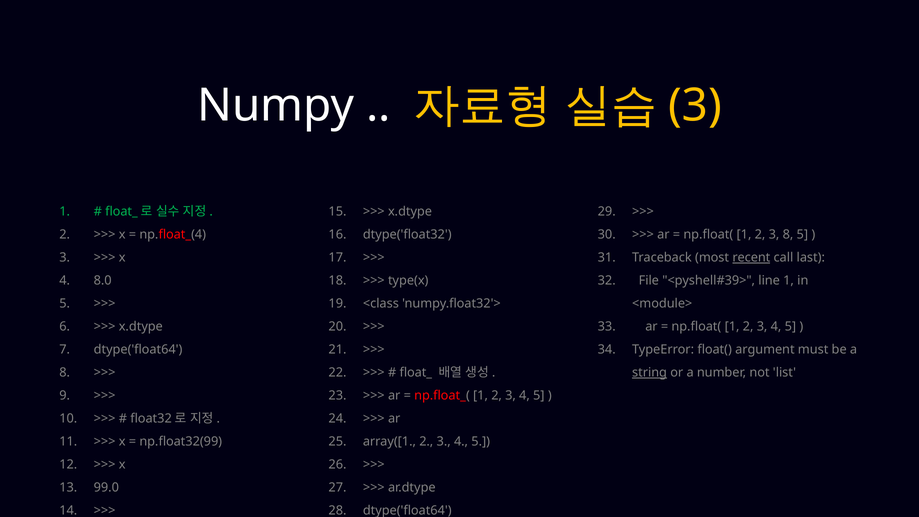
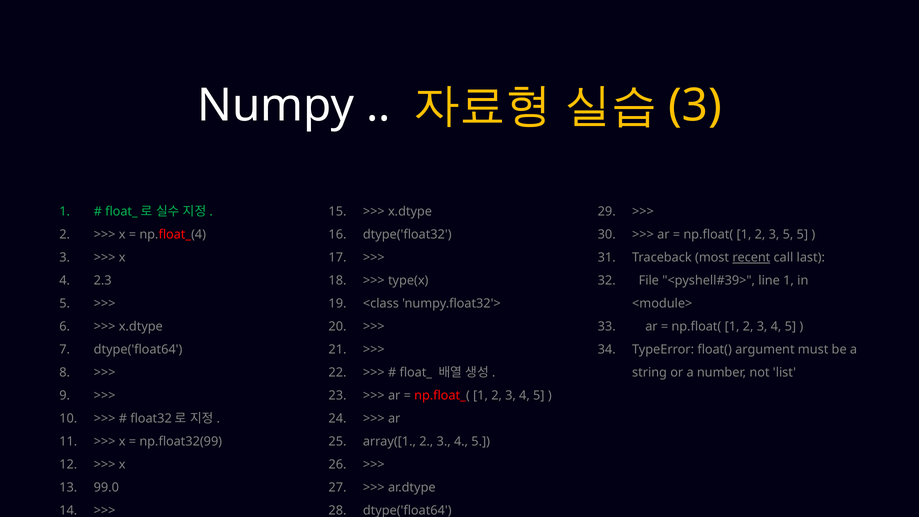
3 8: 8 -> 5 (788, 234)
8.0: 8.0 -> 2.3 (103, 280)
string underline: present -> none (650, 373)
